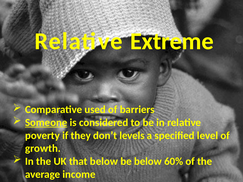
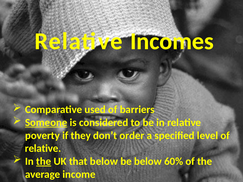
Extreme: Extreme -> Incomes (172, 41)
levels: levels -> order (132, 136)
growth: growth -> relative (43, 149)
the underline: none -> present (44, 162)
